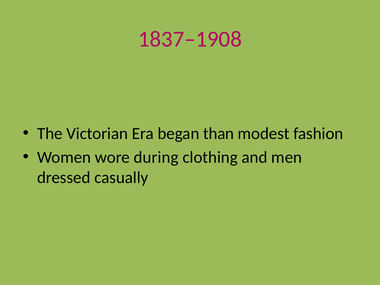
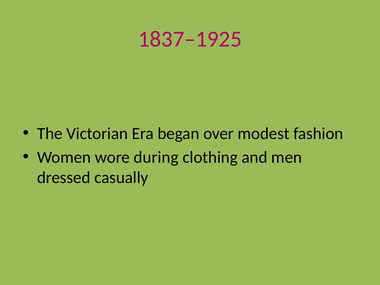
1837–1908: 1837–1908 -> 1837–1925 (190, 39)
than: than -> over (219, 134)
